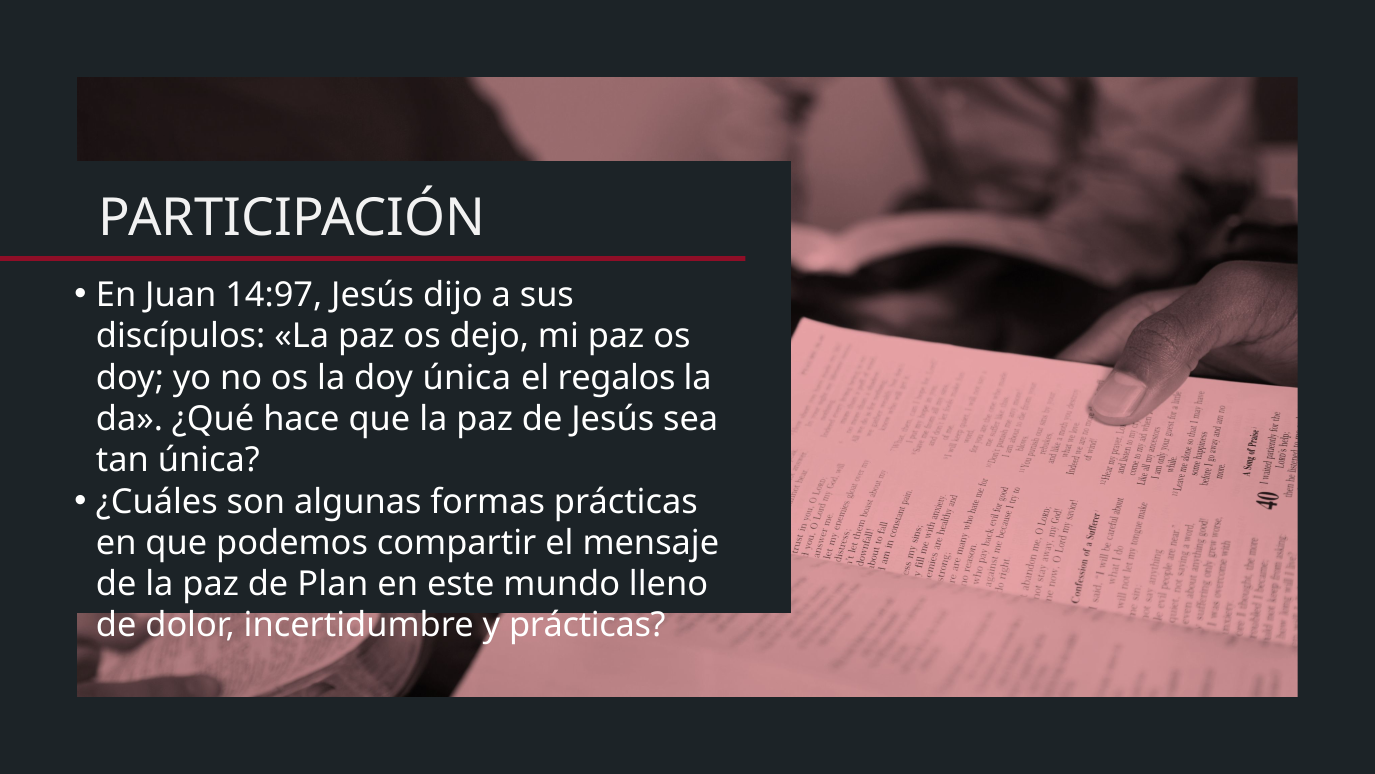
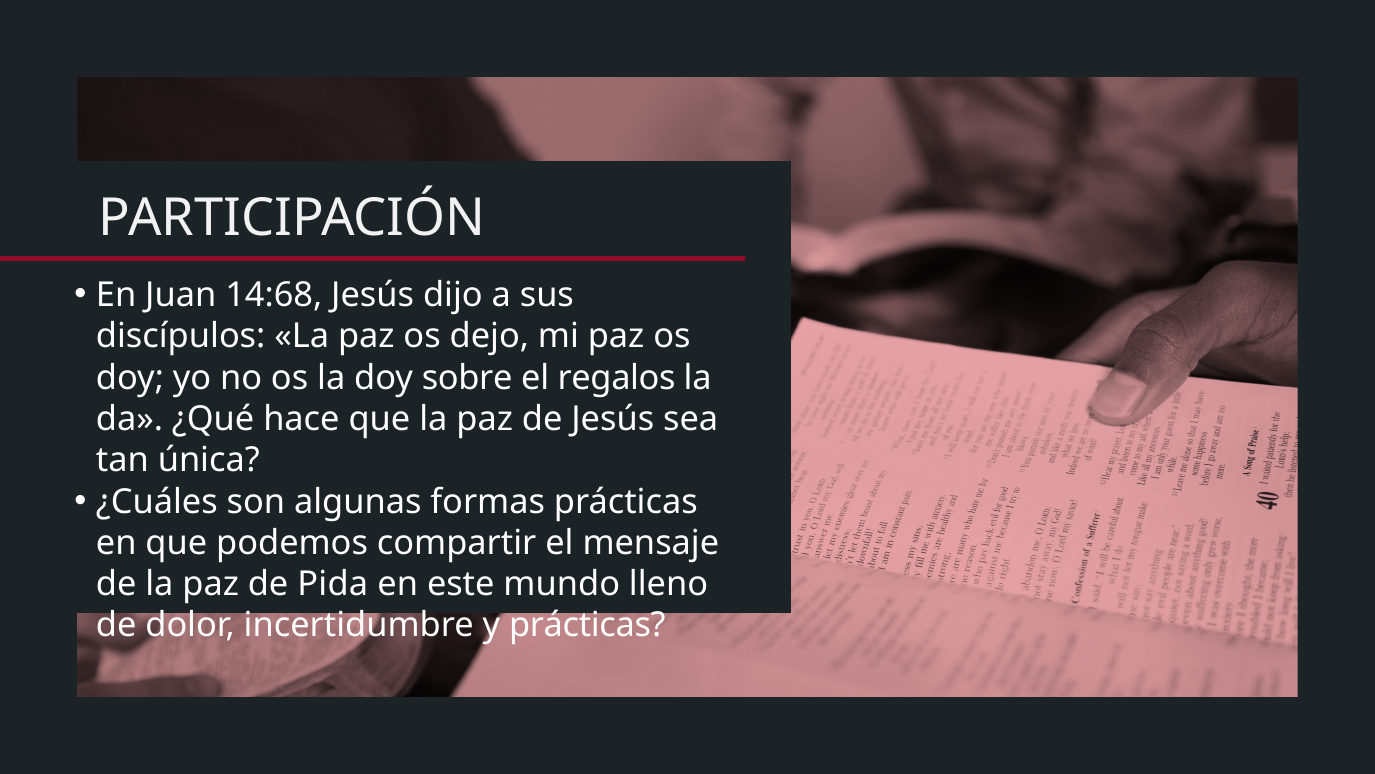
14:97: 14:97 -> 14:68 (274, 295)
doy única: única -> sobre (467, 378)
Plan: Plan -> Pida (333, 584)
